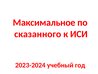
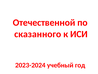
Максимальное: Максимальное -> Отечественной (44, 22)
